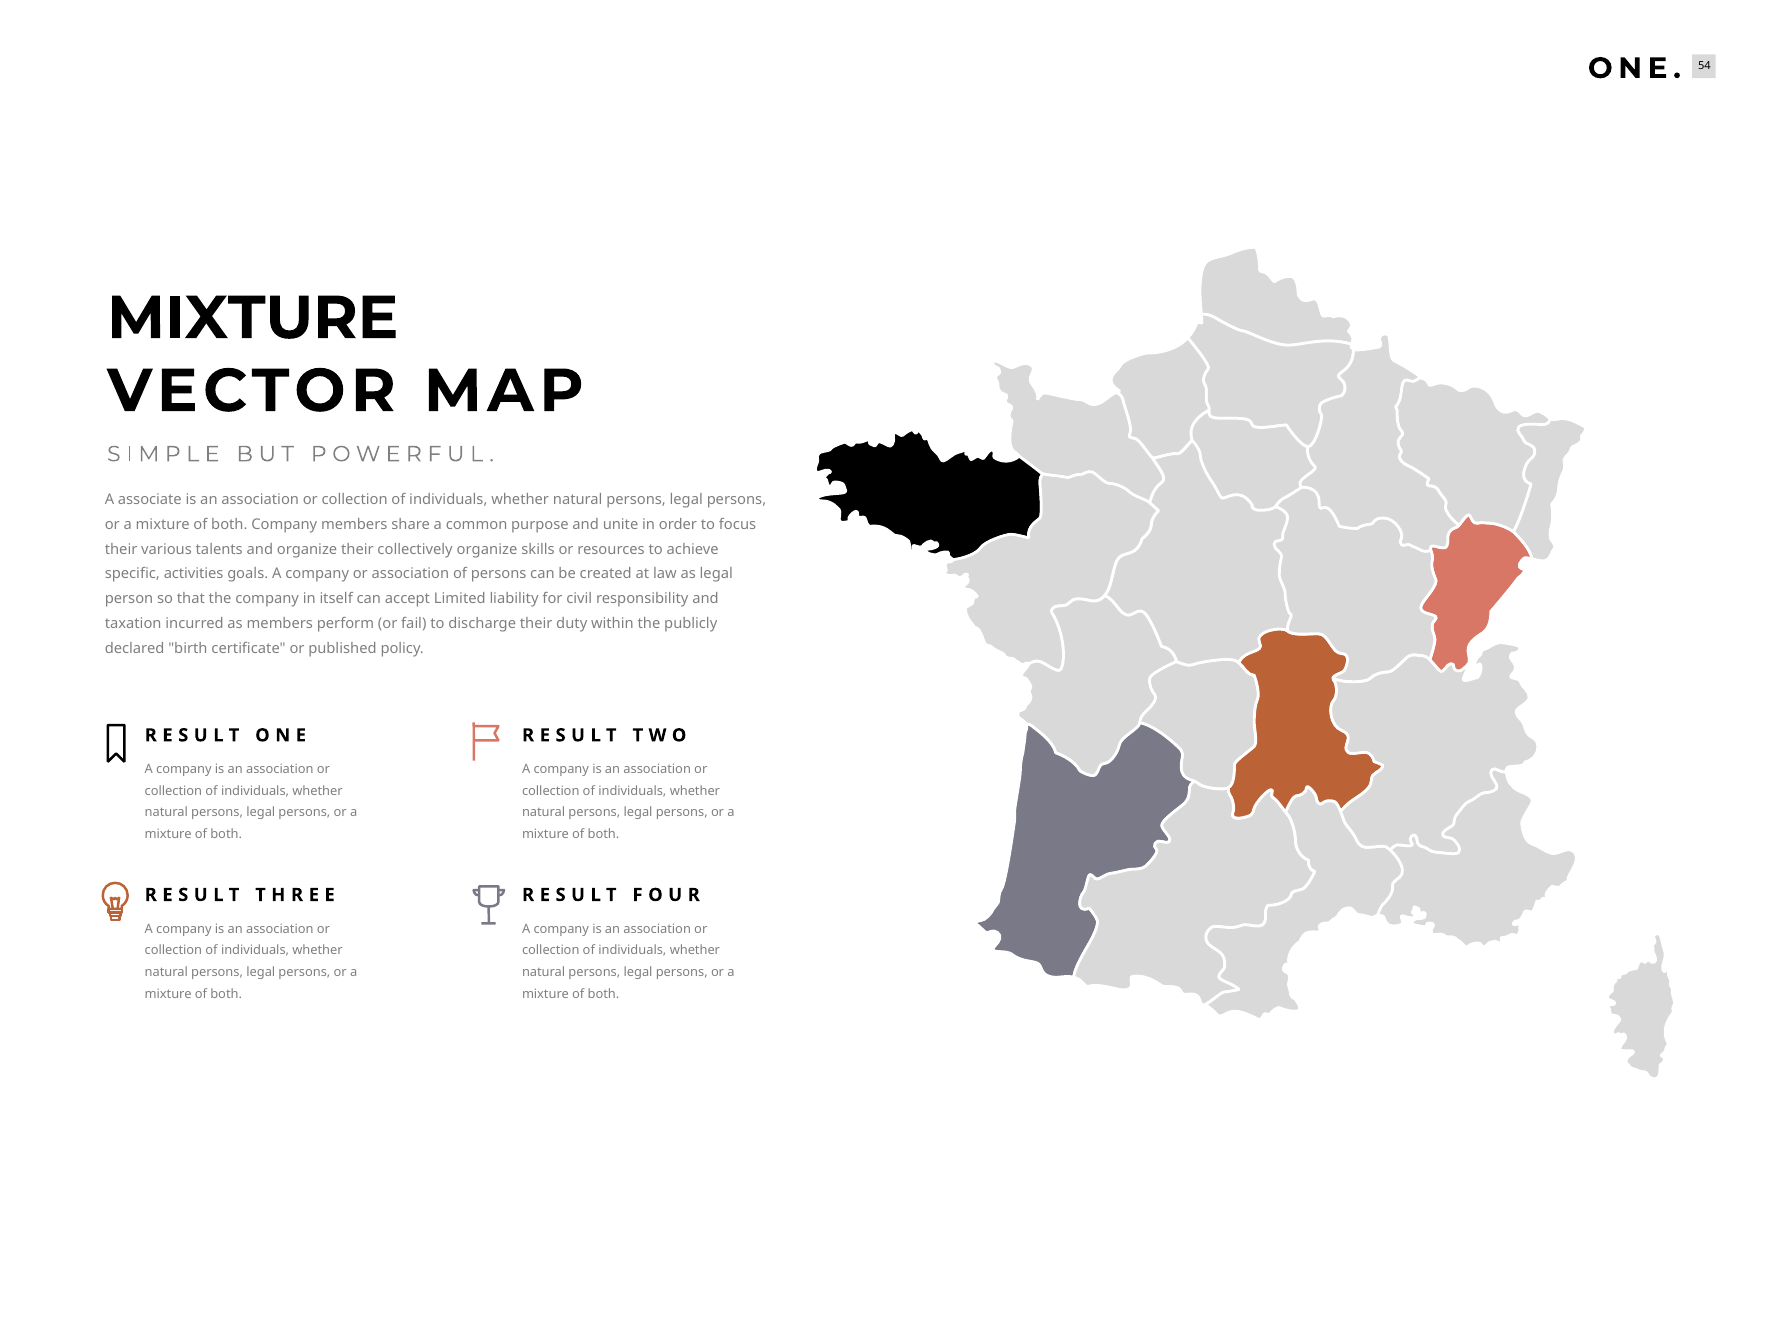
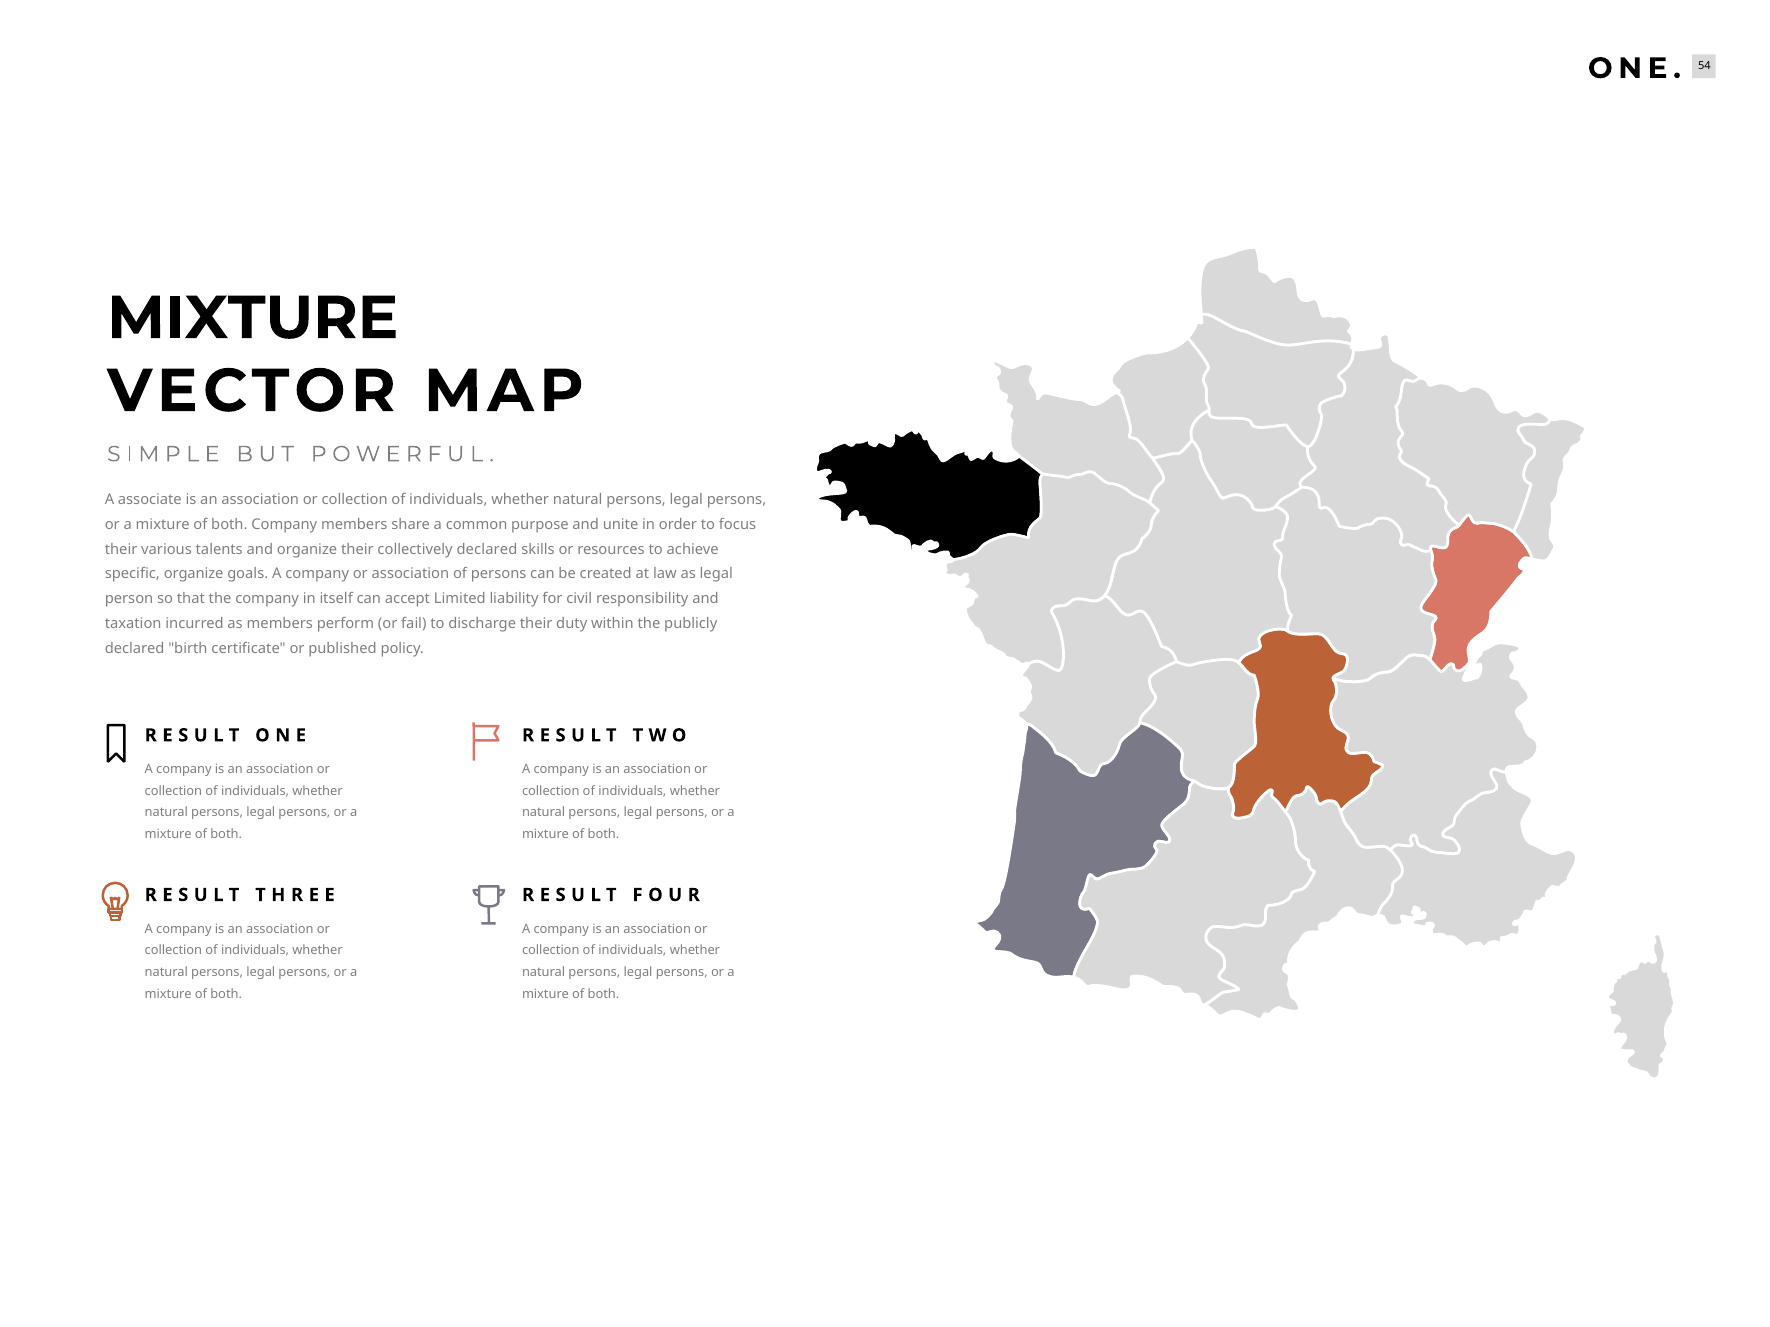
collectively organize: organize -> declared (487, 550)
specific activities: activities -> organize (194, 574)
